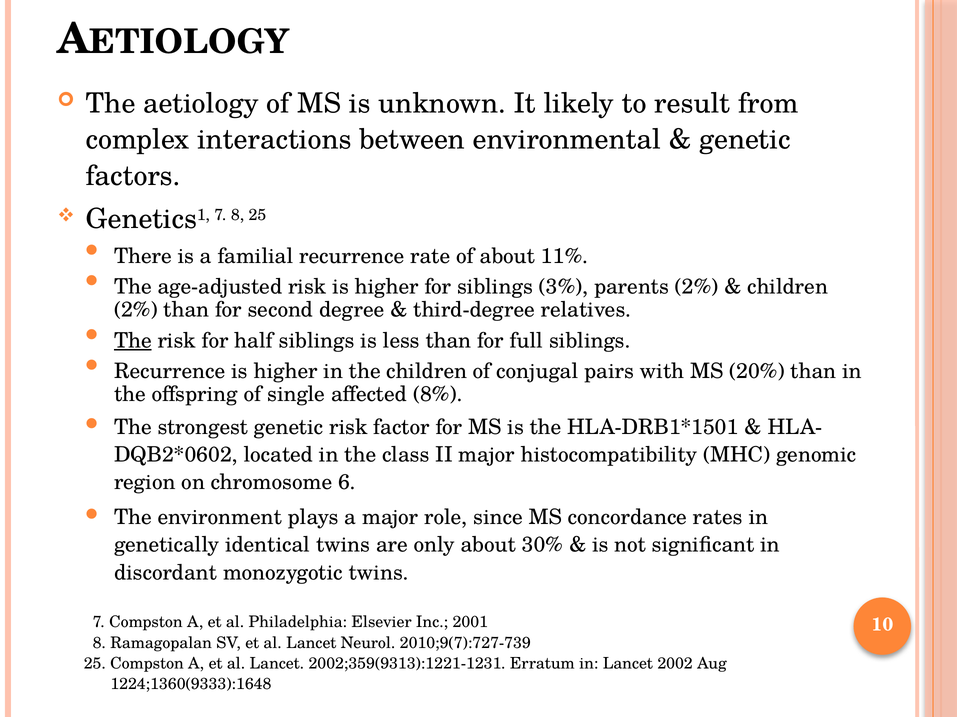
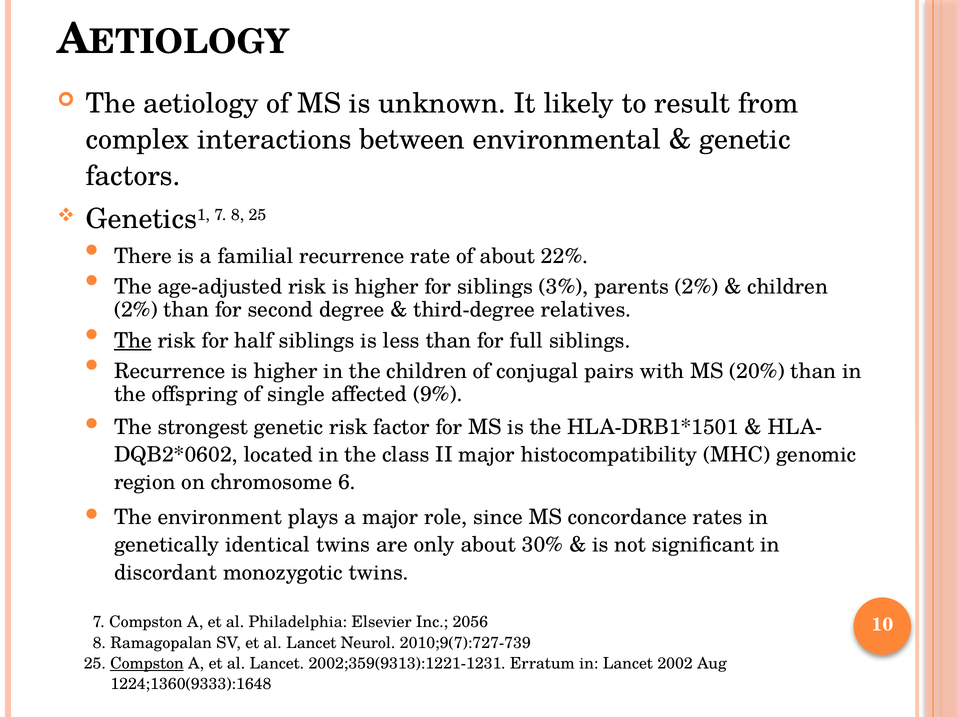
11%: 11% -> 22% (565, 256)
8%: 8% -> 9% (438, 395)
2001: 2001 -> 2056 (470, 623)
Compston underline: none -> present (147, 664)
